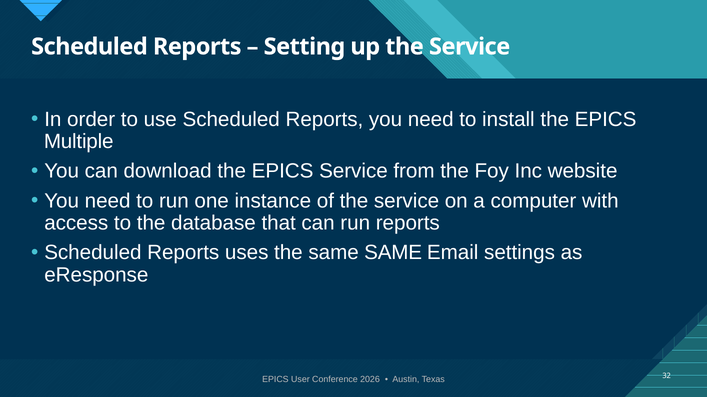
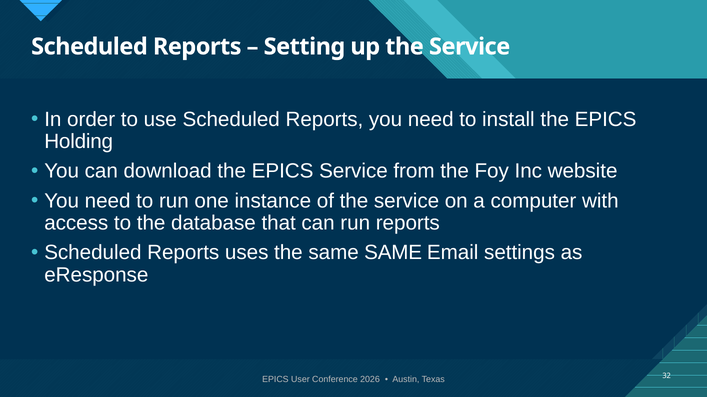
Multiple: Multiple -> Holding (79, 142)
